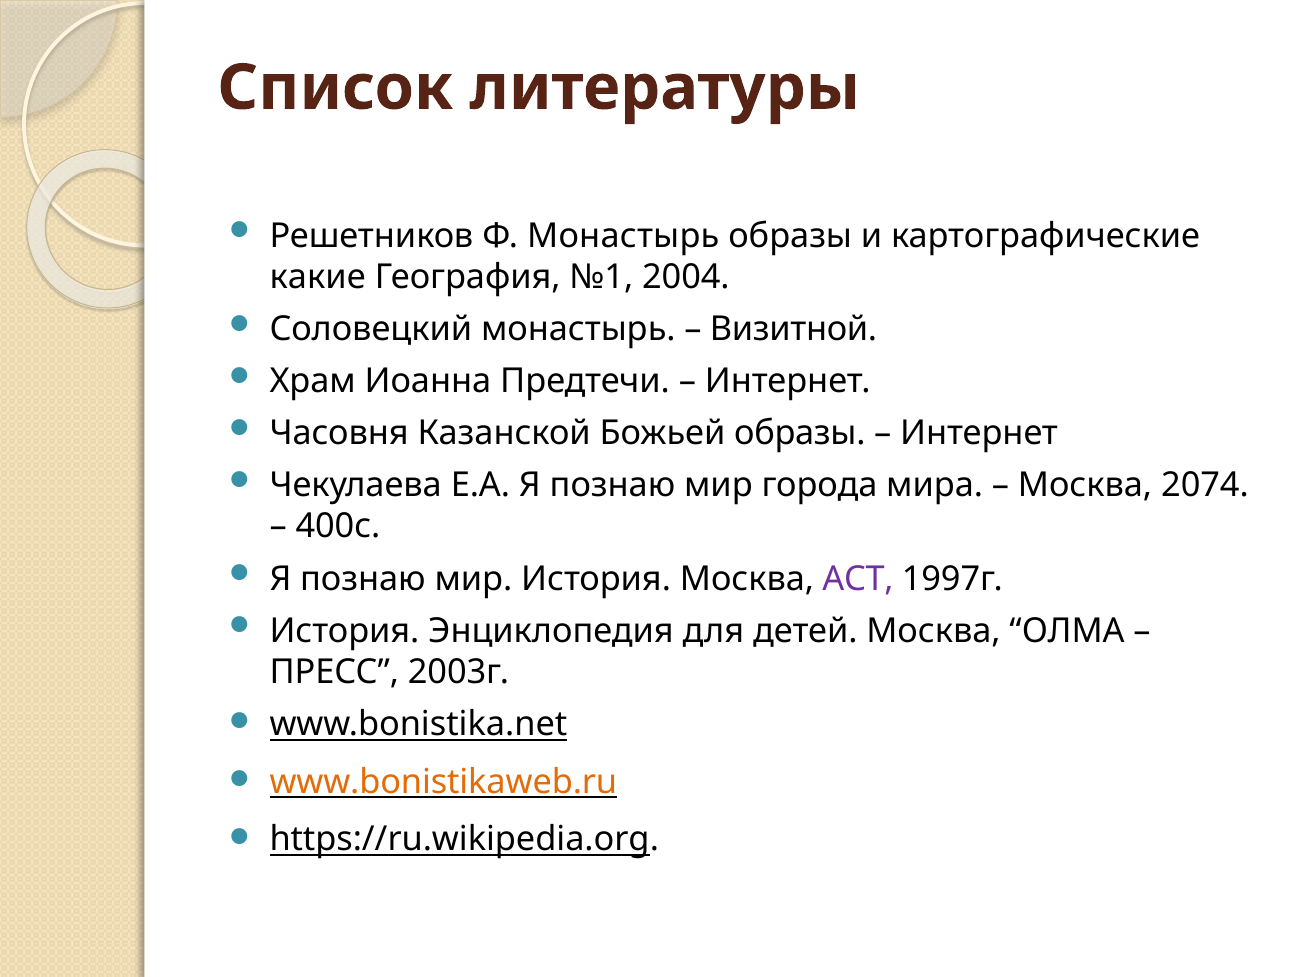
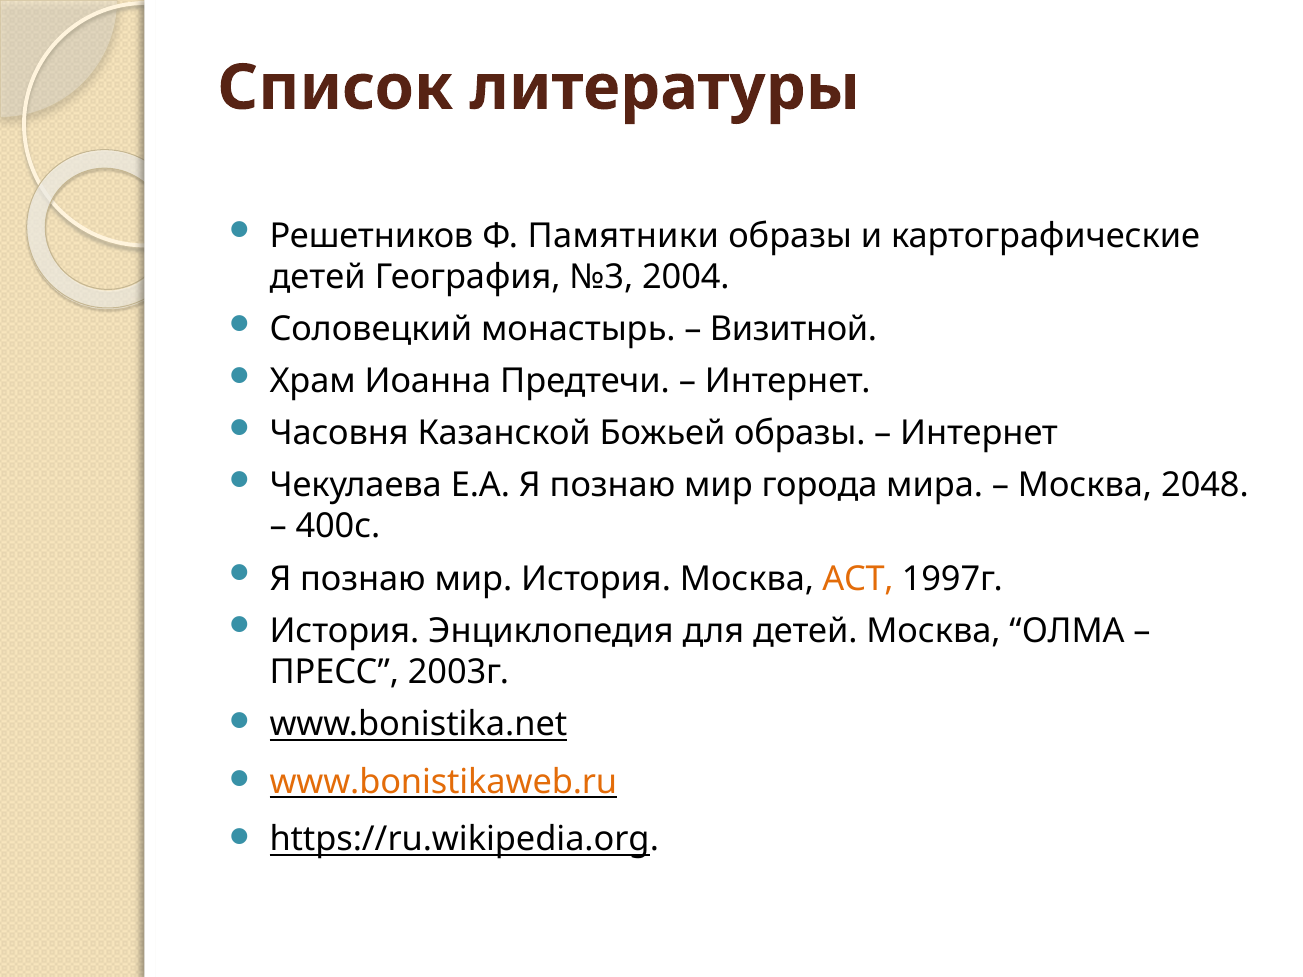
Ф Монастырь: Монастырь -> Памятники (623, 236)
какие: какие -> детей (318, 277)
№1: №1 -> №3 (601, 277)
2074: 2074 -> 2048 (1205, 485)
АСТ colour: purple -> orange (858, 579)
